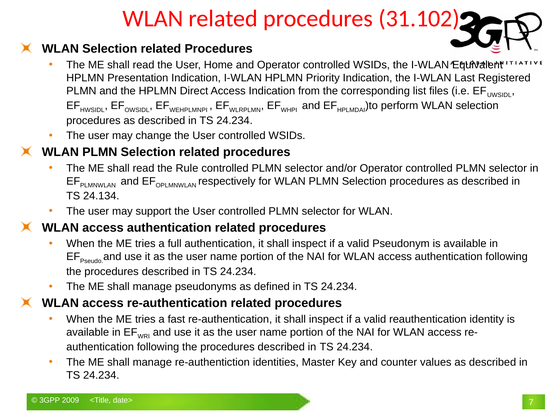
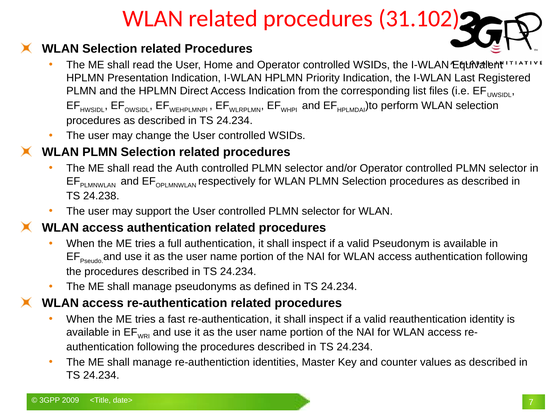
Rule: Rule -> Auth (187, 168)
24.134: 24.134 -> 24.238 (101, 196)
